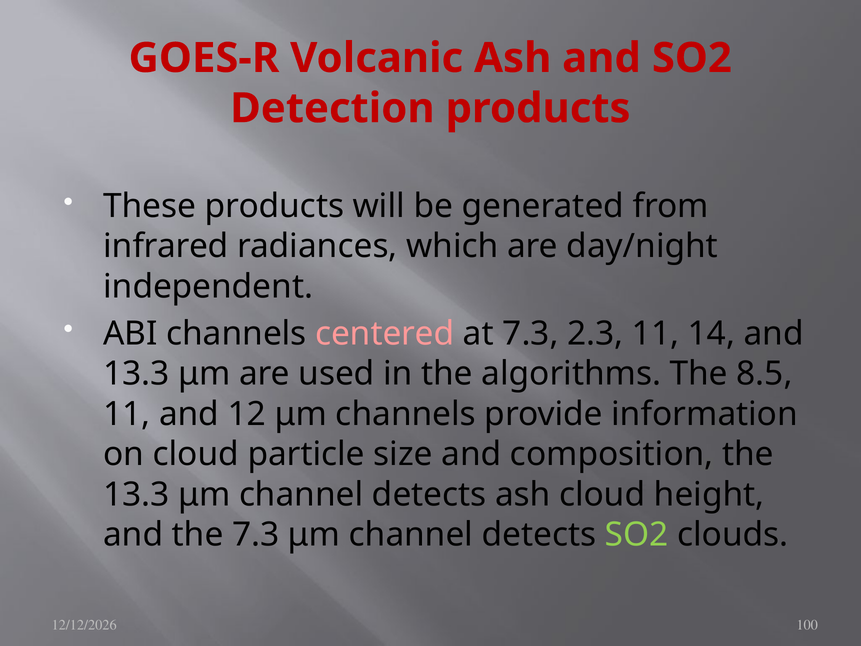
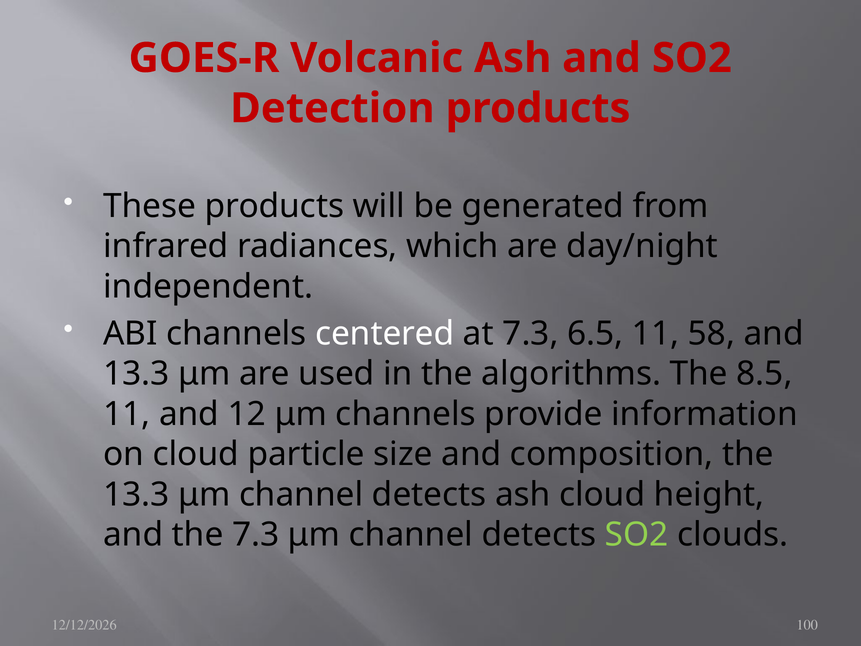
centered colour: pink -> white (385, 333)
2.3: 2.3 -> 6.5 (595, 333)
14: 14 -> 58 (711, 333)
